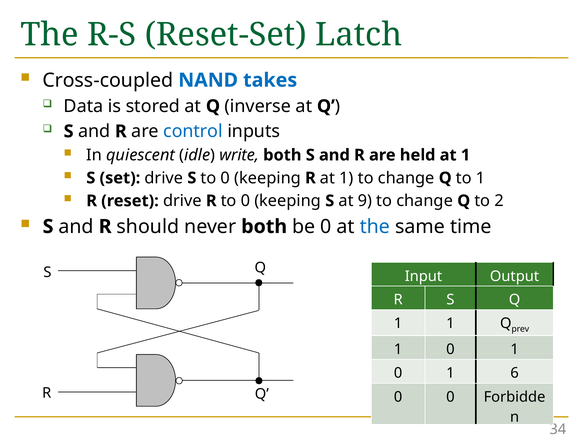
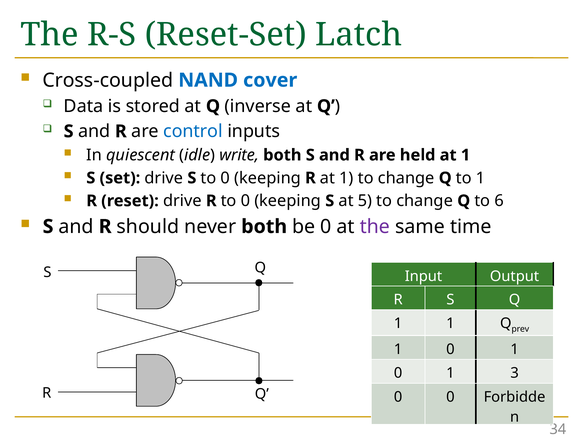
takes: takes -> cover (270, 80)
9: 9 -> 5 (365, 201)
2: 2 -> 6 (499, 201)
the colour: blue -> purple (375, 227)
6: 6 -> 3 (515, 373)
